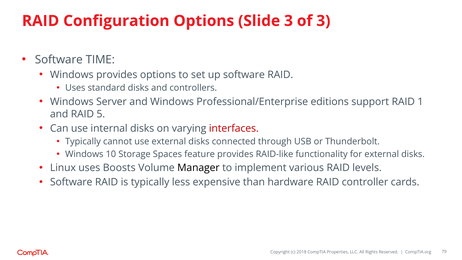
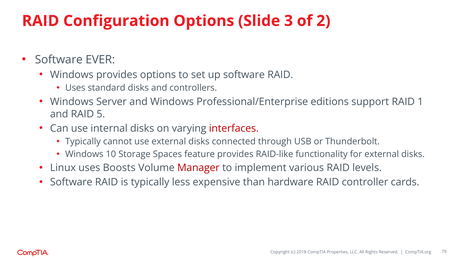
of 3: 3 -> 2 (323, 21)
TIME: TIME -> EVER (100, 60)
Manager colour: black -> red (198, 168)
